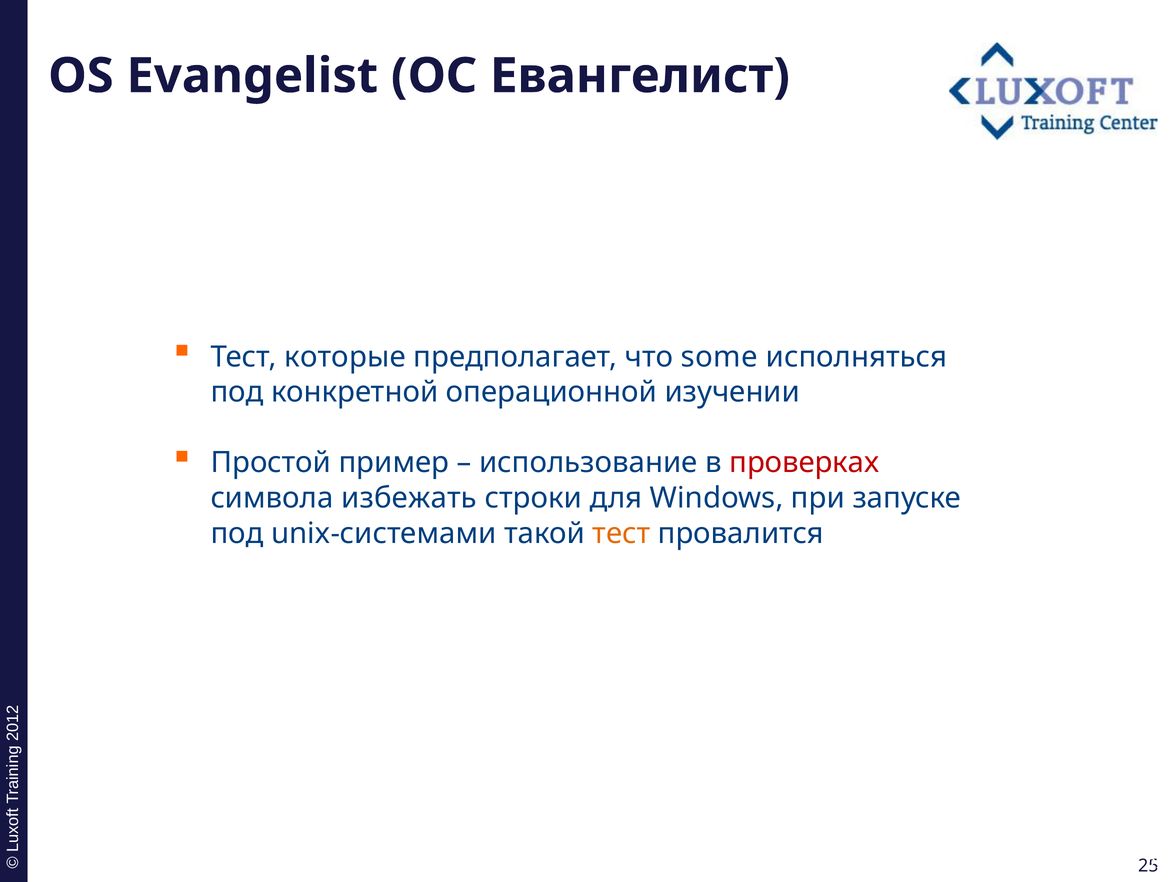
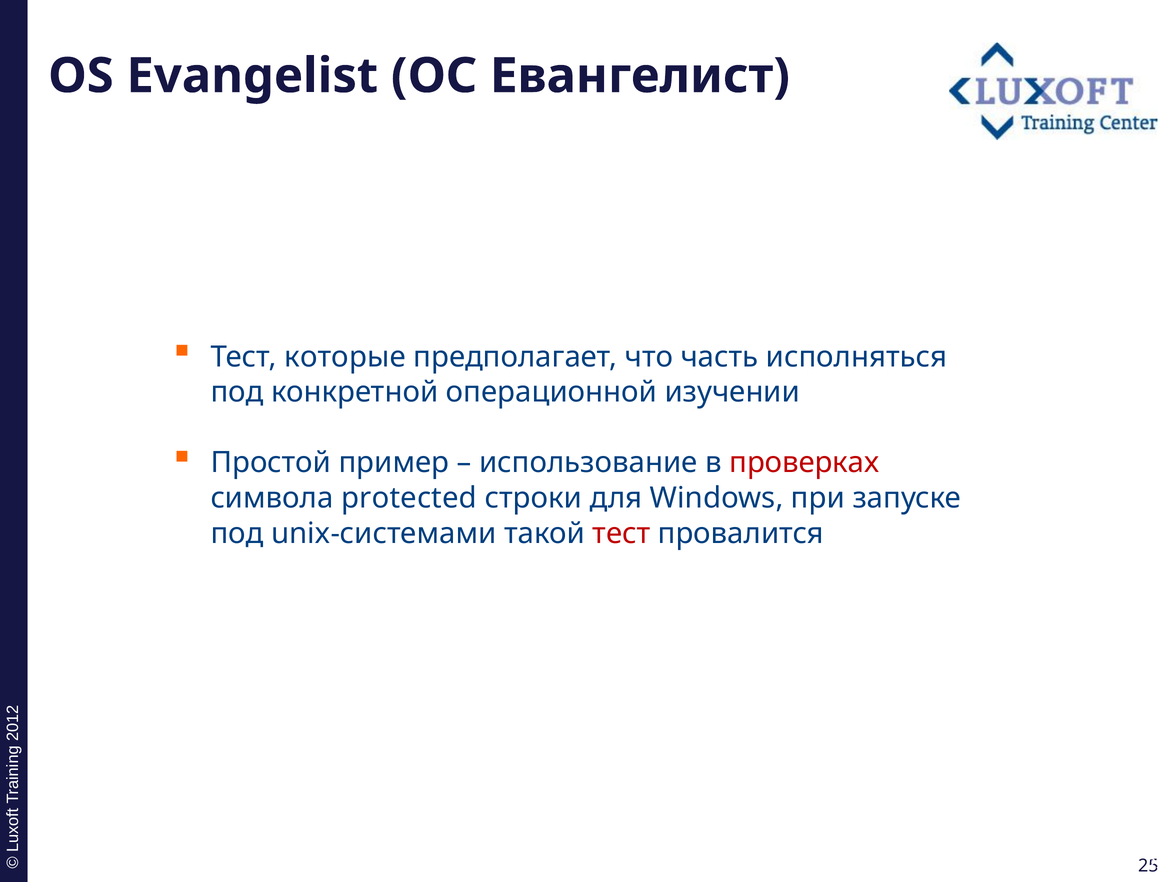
some: some -> часть (719, 357)
избежать: избежать -> protected (409, 498)
тест colour: orange -> red (621, 533)
